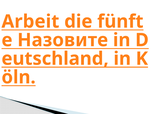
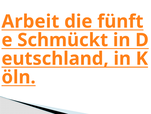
Назовите: Назовите -> Schmückt (63, 40)
